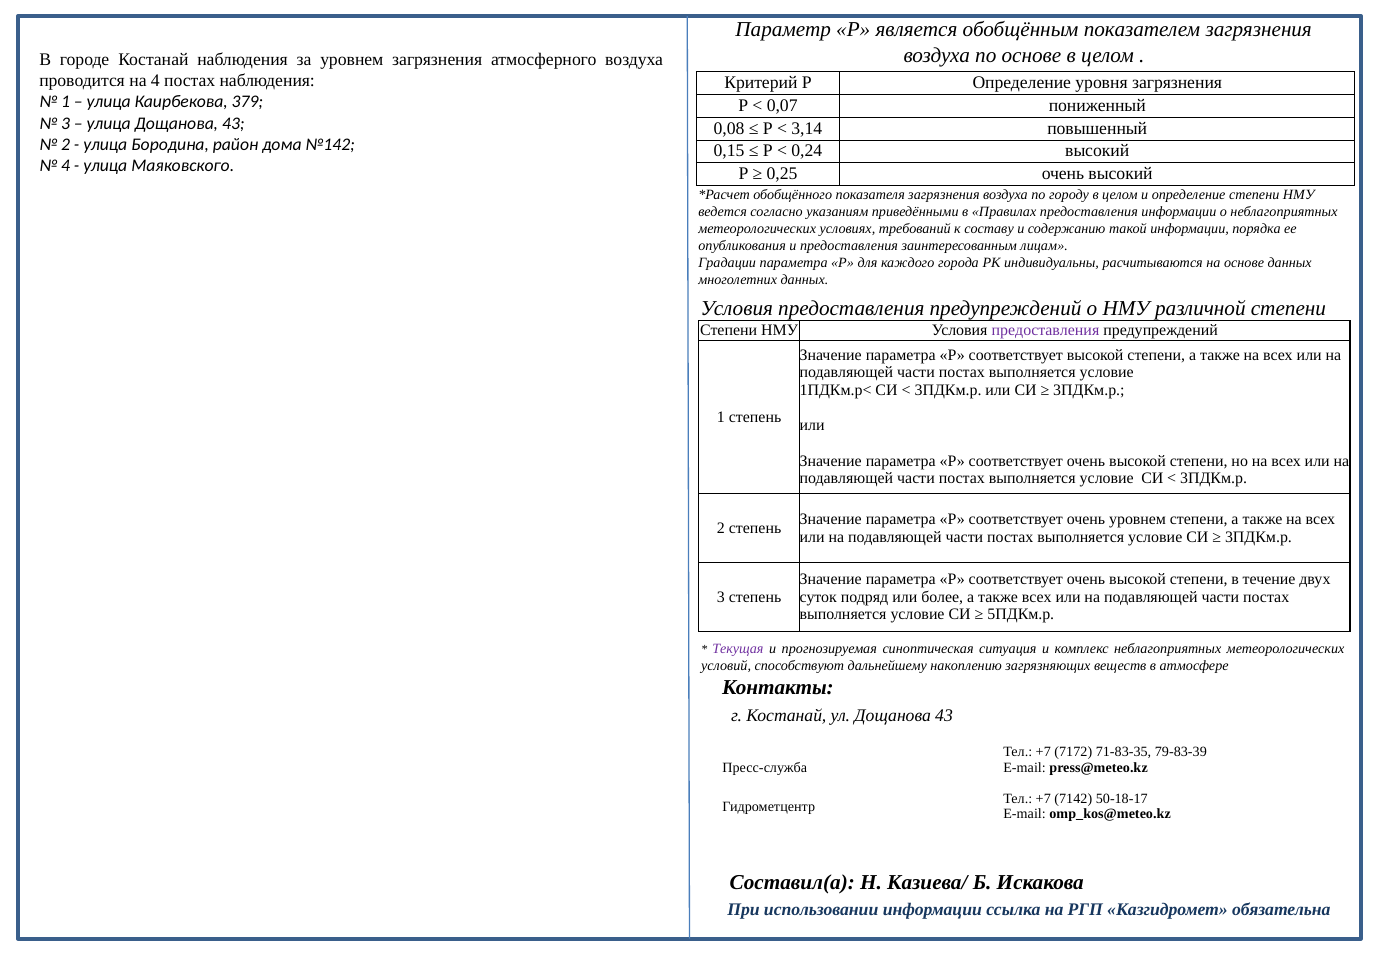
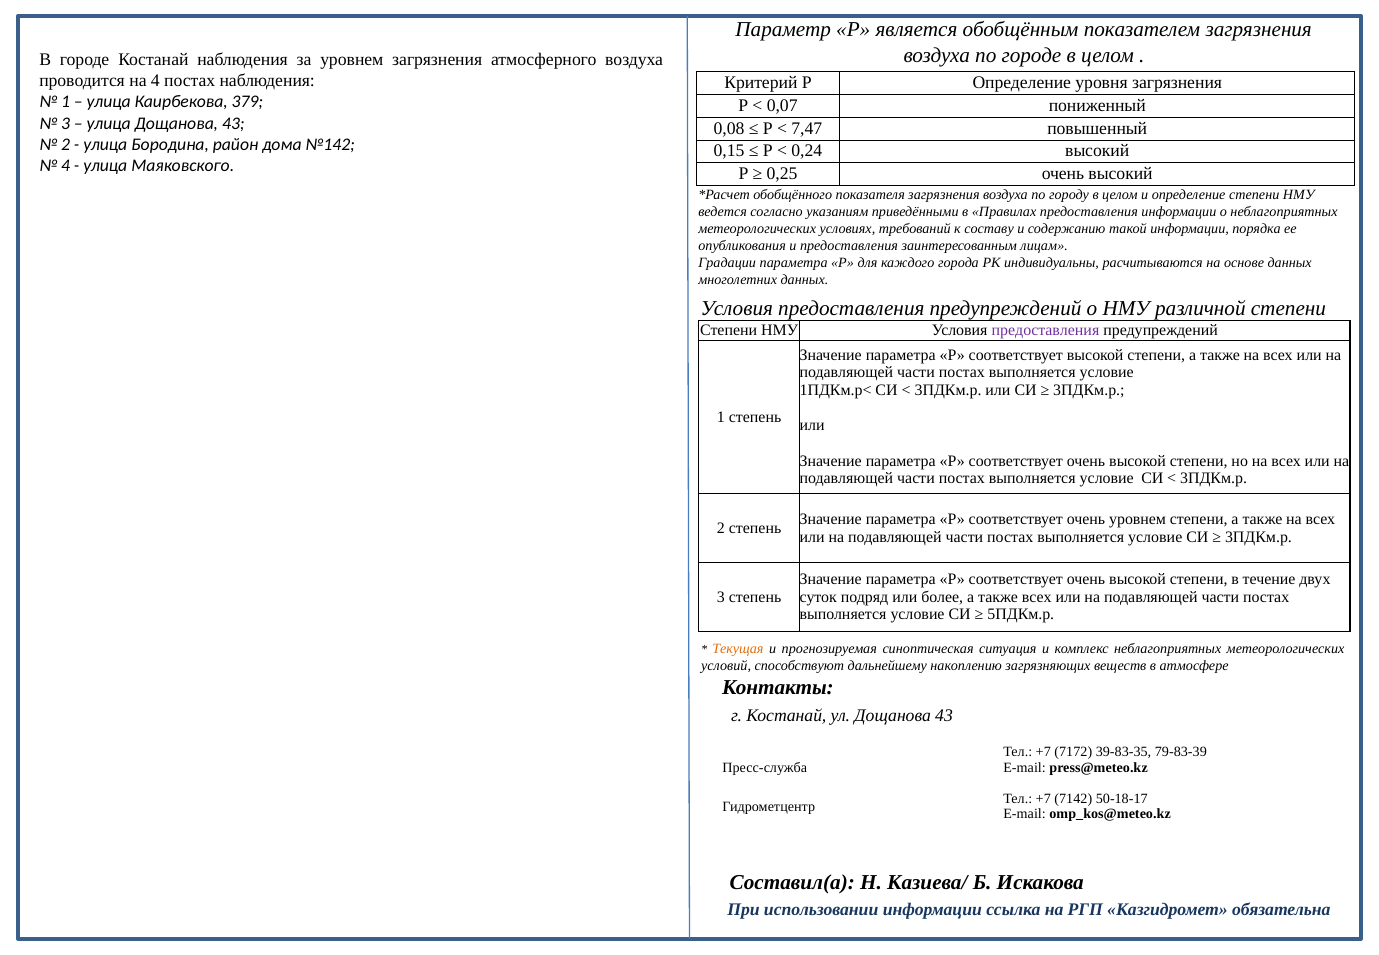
по основе: основе -> городе (1031, 55)
3,14: 3,14 -> 7,47 (807, 128)
Текущая colour: purple -> orange (738, 648)
71-83-35: 71-83-35 -> 39-83-35 (1124, 752)
